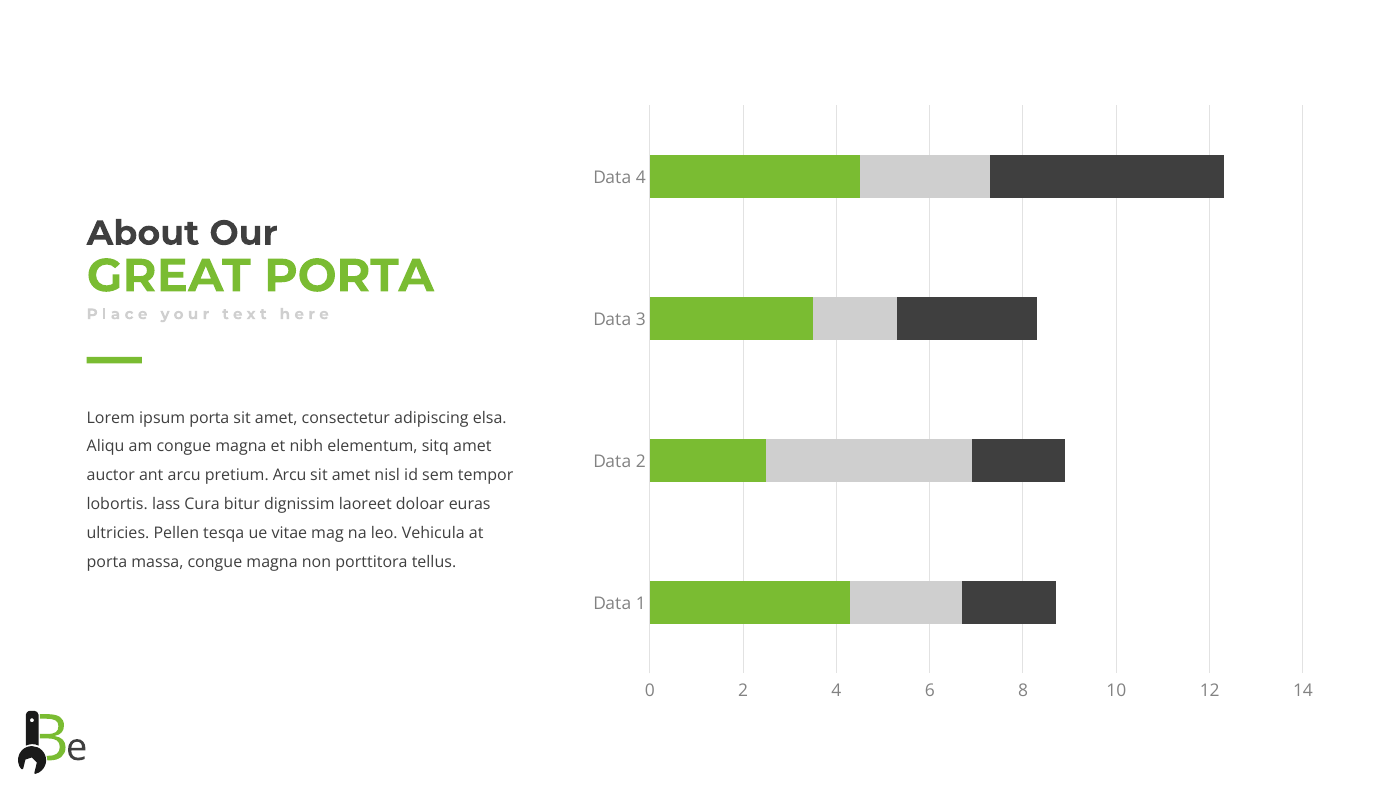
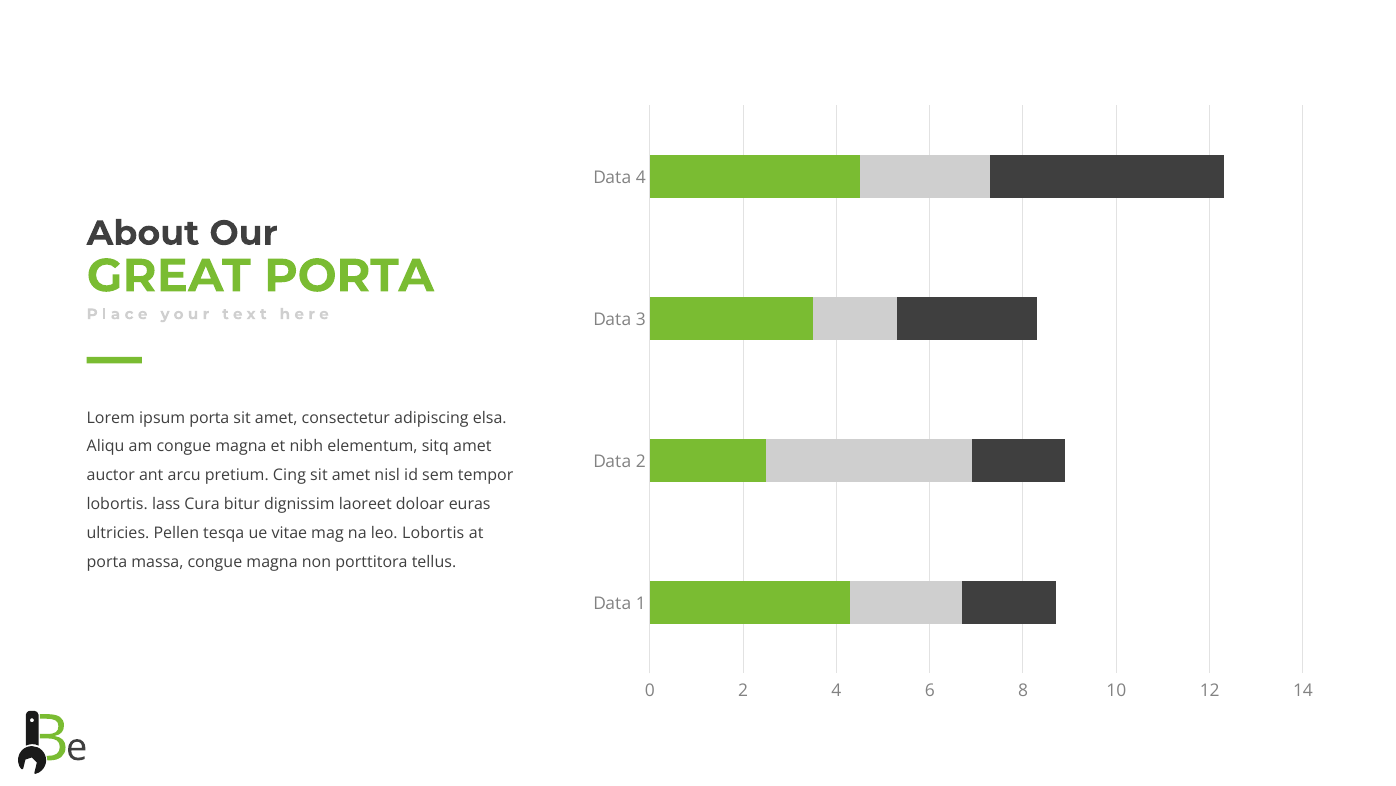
pretium Arcu: Arcu -> Cing (289, 475)
leo Vehicula: Vehicula -> Lobortis (433, 533)
